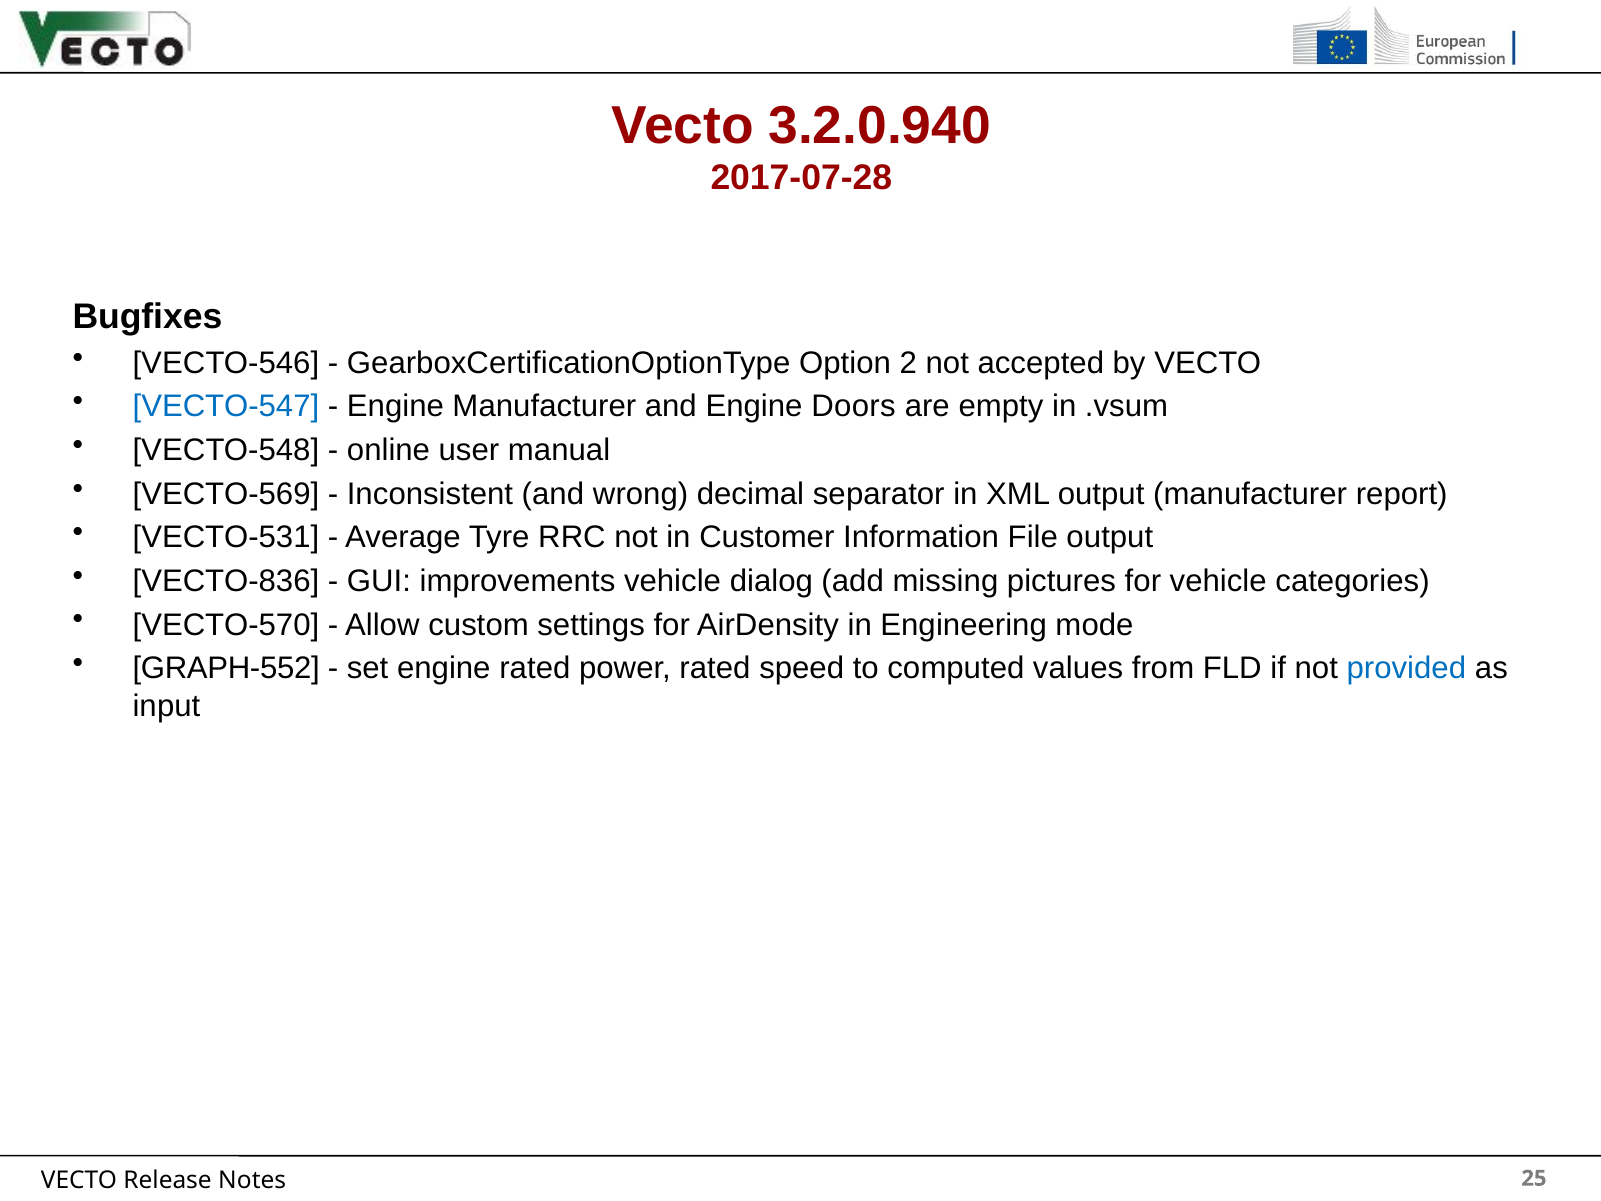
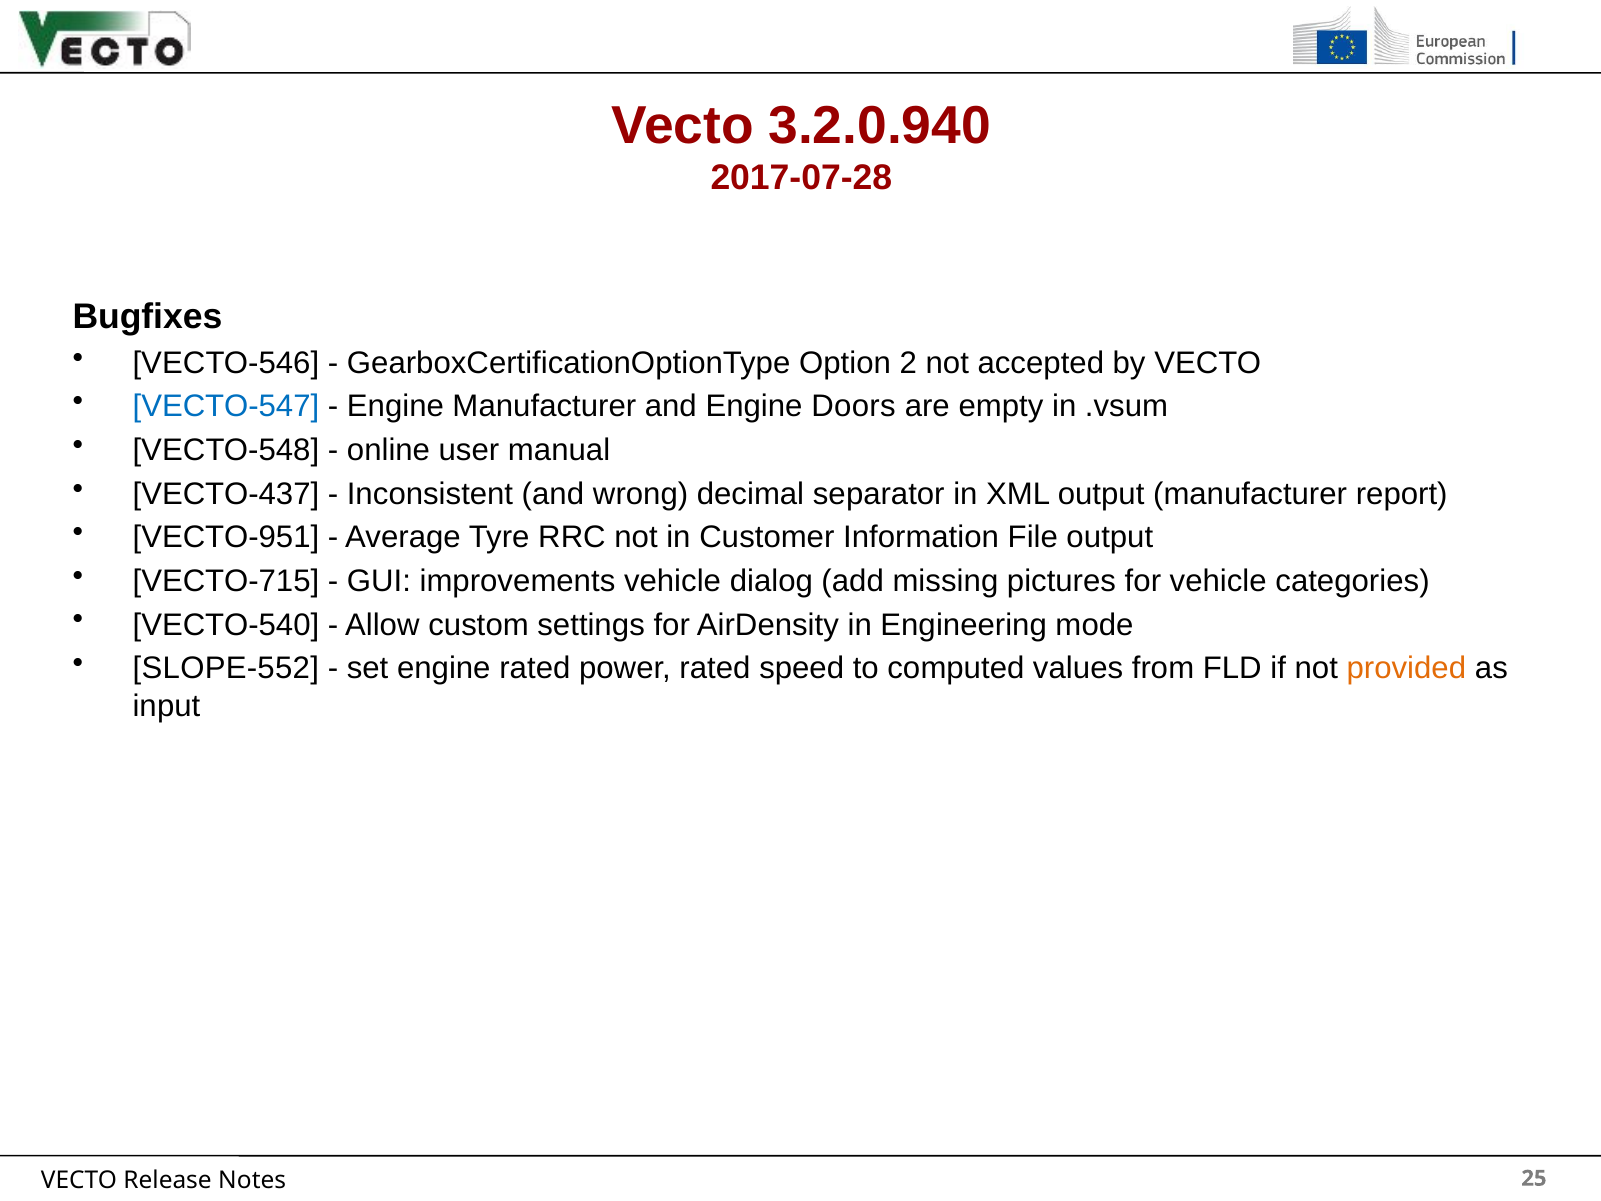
VECTO-569: VECTO-569 -> VECTO-437 (226, 494)
VECTO-531: VECTO-531 -> VECTO-951 (226, 537)
VECTO-836: VECTO-836 -> VECTO-715 (226, 581)
VECTO-570: VECTO-570 -> VECTO-540 (226, 625)
GRAPH-552: GRAPH-552 -> SLOPE-552 (226, 668)
provided colour: blue -> orange (1406, 668)
